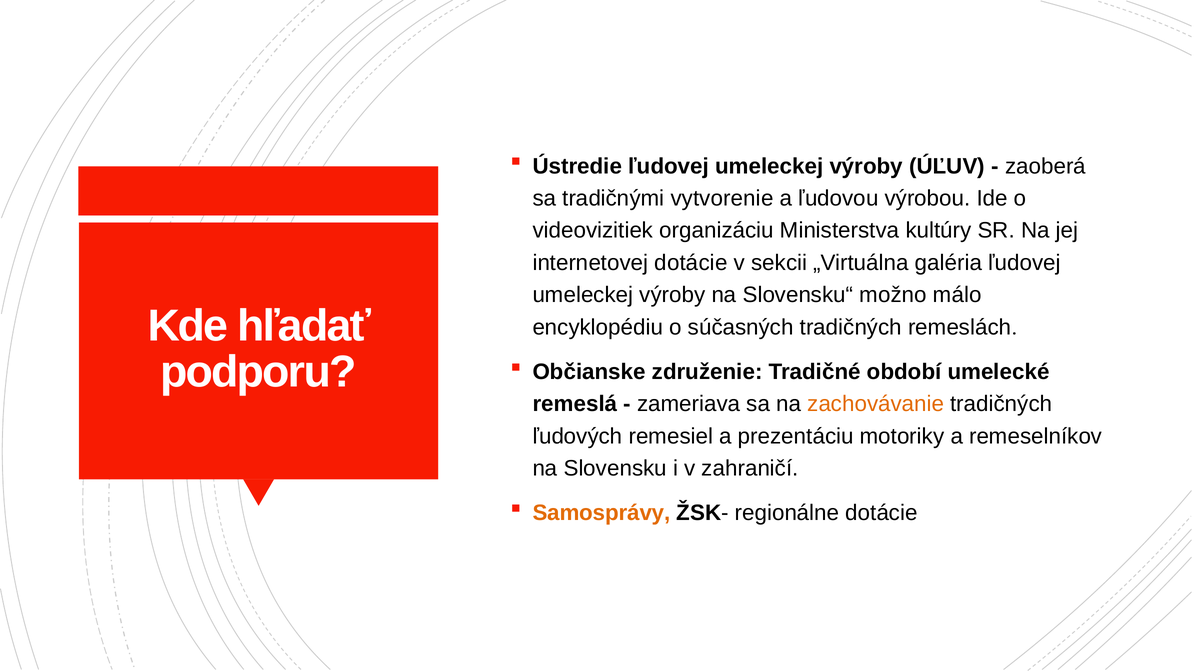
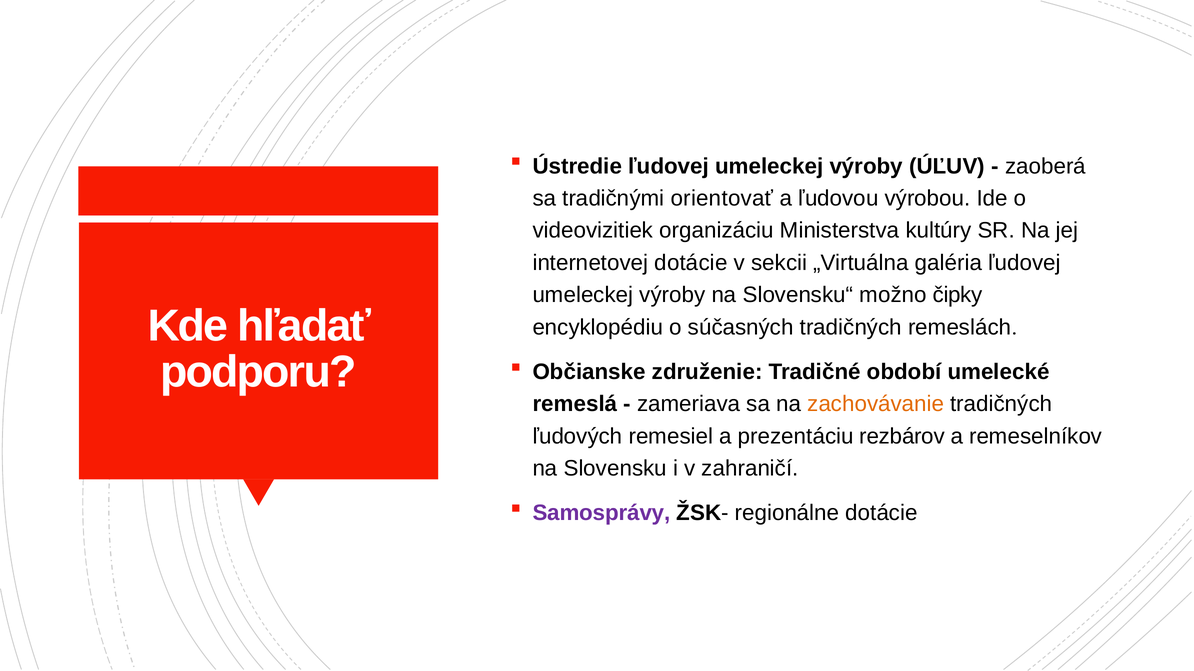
vytvorenie: vytvorenie -> orientovať (722, 199)
málo: málo -> čipky (958, 295)
motoriky: motoriky -> rezbárov (902, 437)
Samosprávy colour: orange -> purple (601, 513)
